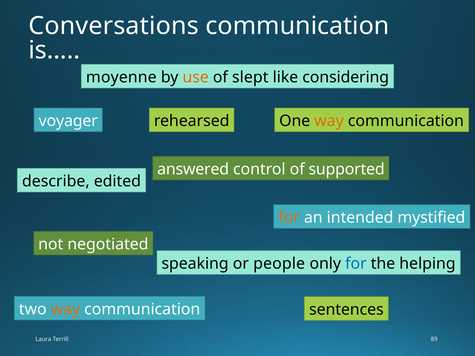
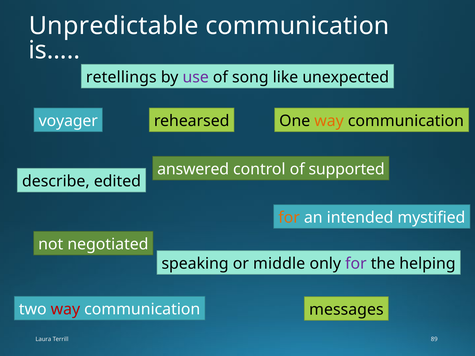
Conversations: Conversations -> Unpredictable (114, 26)
moyenne: moyenne -> retellings (121, 77)
use colour: orange -> purple (196, 77)
slept: slept -> song (250, 77)
considering: considering -> unexpected (346, 77)
people: people -> middle (279, 264)
for colour: blue -> purple (356, 264)
way colour: orange -> red (65, 309)
sentences: sentences -> messages (346, 310)
